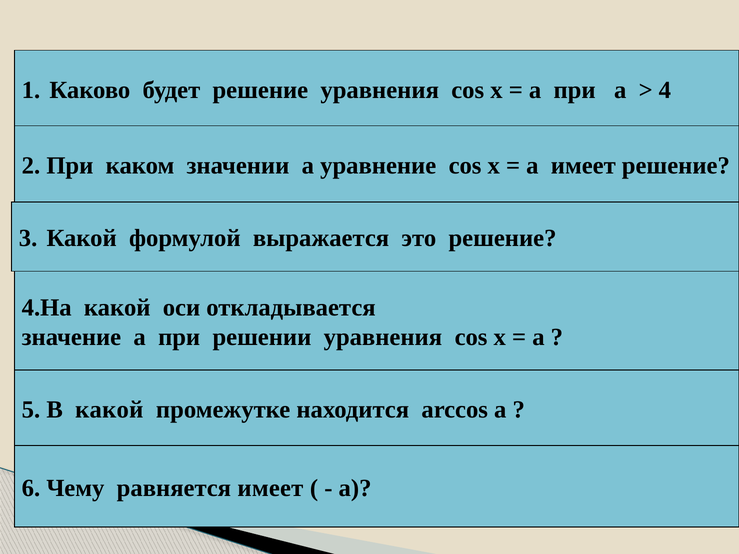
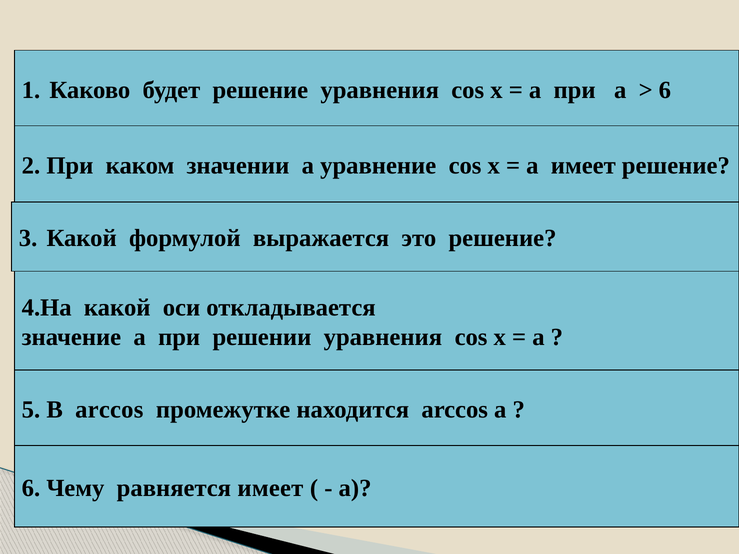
4: 4 -> 6 (665, 90)
В какой: какой -> arccos (109, 410)
